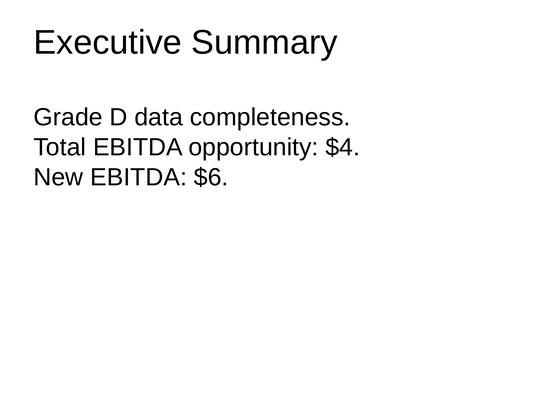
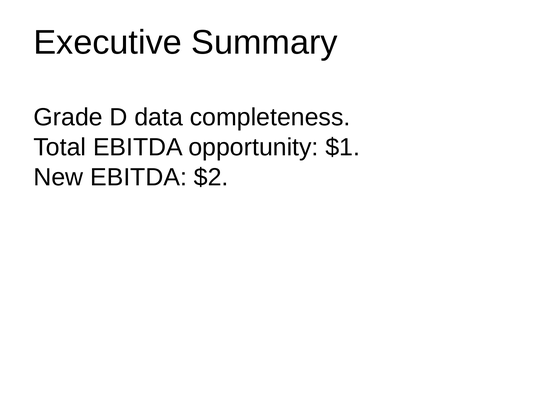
$4: $4 -> $1 (343, 147)
$6: $6 -> $2 (211, 177)
